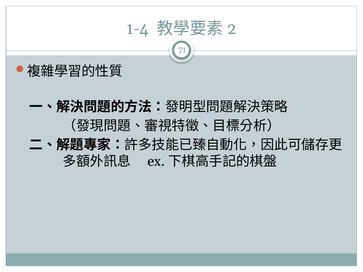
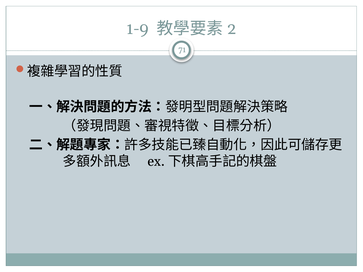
1-4: 1-4 -> 1-9 (138, 29)
